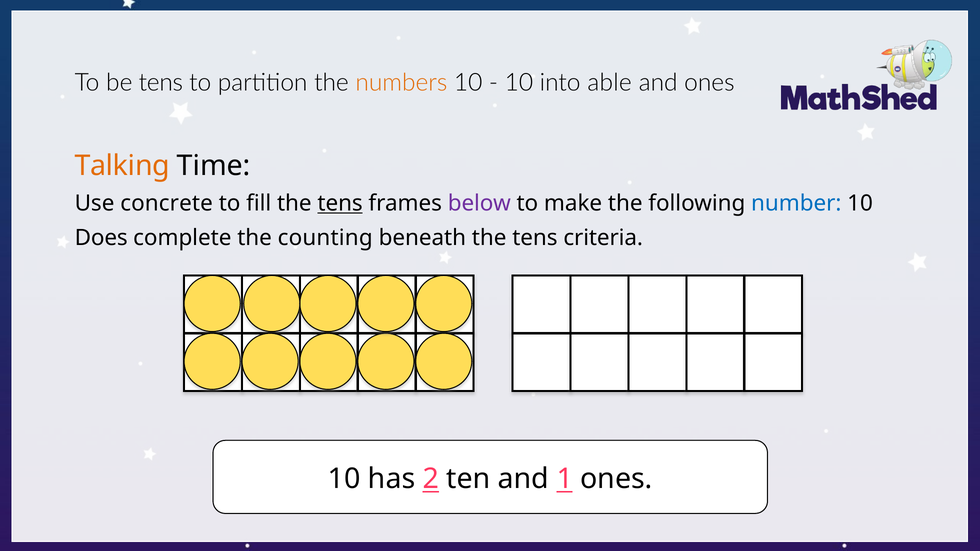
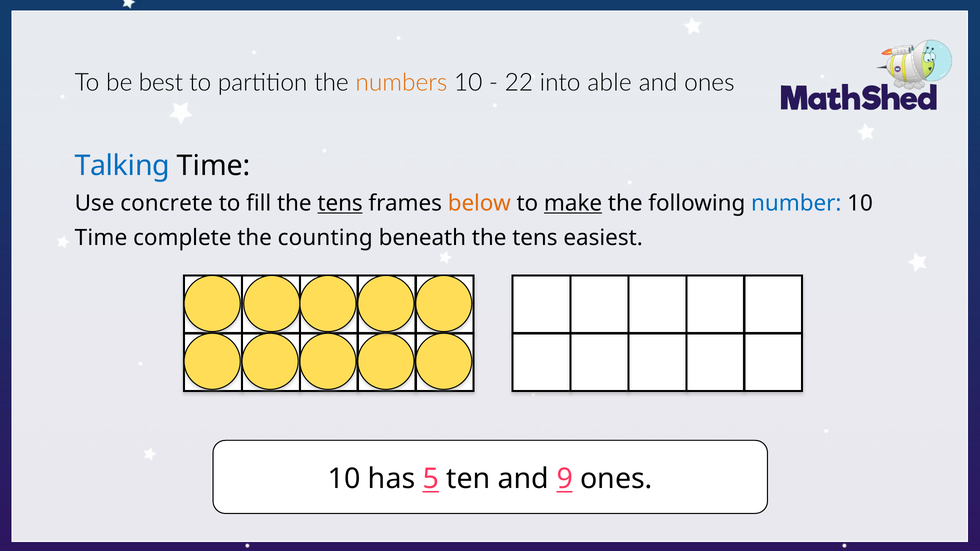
be tens: tens -> best (161, 82)
10: 10 -> 22 (519, 82)
Talking colour: orange -> blue (122, 166)
below colour: purple -> orange (479, 203)
make underline: none -> present (573, 203)
Does: Does -> Time (101, 238)
criteria: criteria -> easiest (603, 238)
2: 2 -> 5 (431, 479)
1: 1 -> 9 (565, 479)
